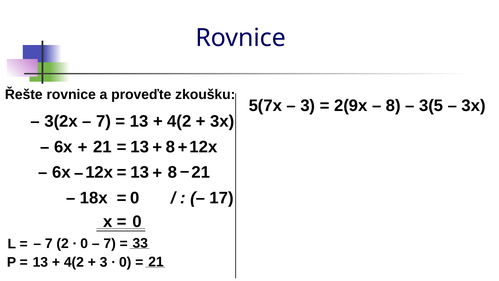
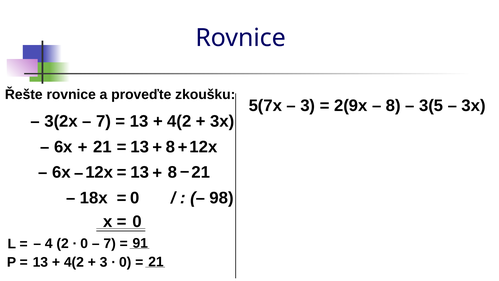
17: 17 -> 98 (222, 198)
7: 7 -> 4 (49, 243)
33: 33 -> 91 (140, 243)
